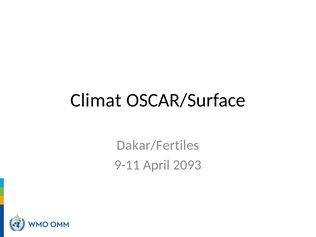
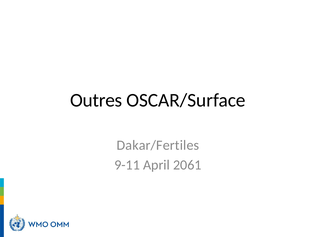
Climat: Climat -> Outres (96, 100)
2093: 2093 -> 2061 (187, 165)
